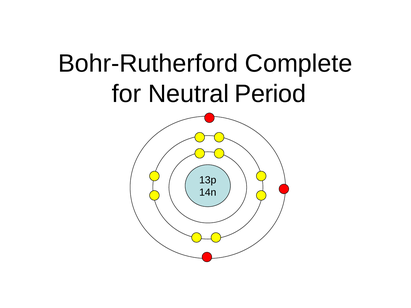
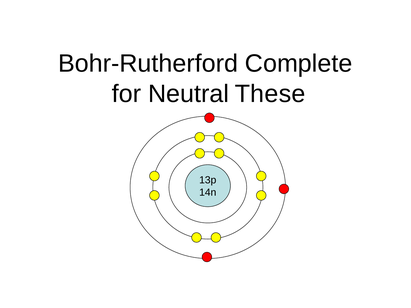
Period: Period -> These (270, 94)
